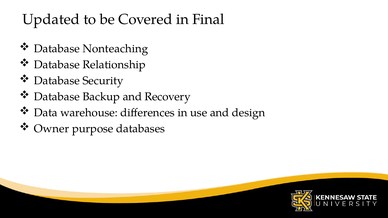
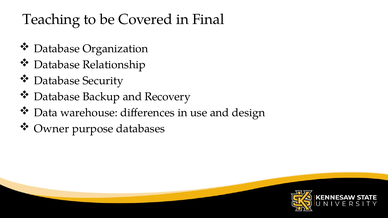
Updated: Updated -> Teaching (51, 19)
Nonteaching: Nonteaching -> Organization (115, 49)
